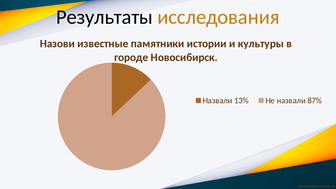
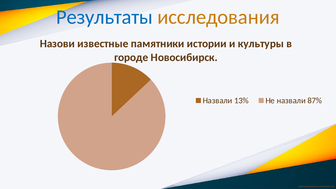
Результаты colour: black -> blue (105, 17)
